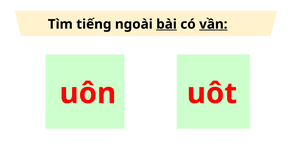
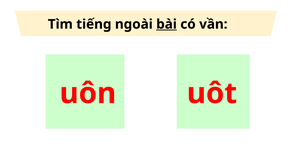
vần underline: present -> none (213, 24)
